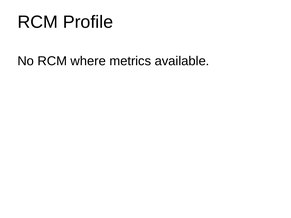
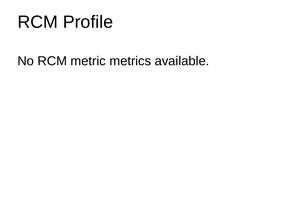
where: where -> metric (88, 61)
